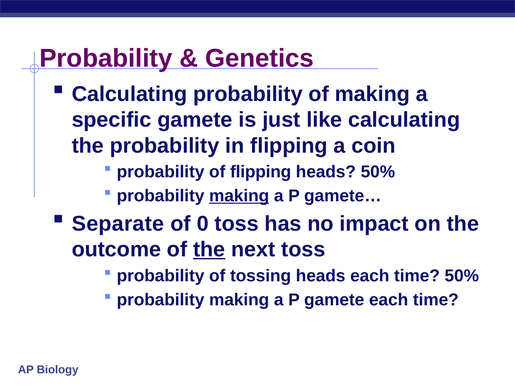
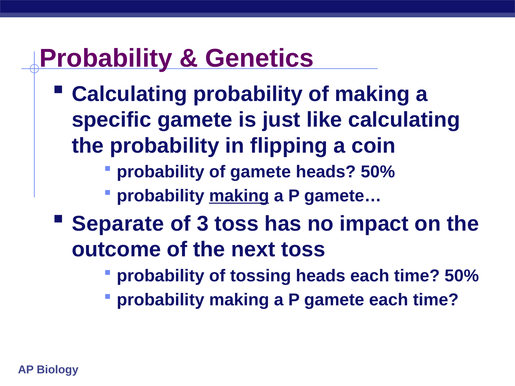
of flipping: flipping -> gamete (261, 172)
0: 0 -> 3 (203, 224)
the underline: present -> none (209, 250)
